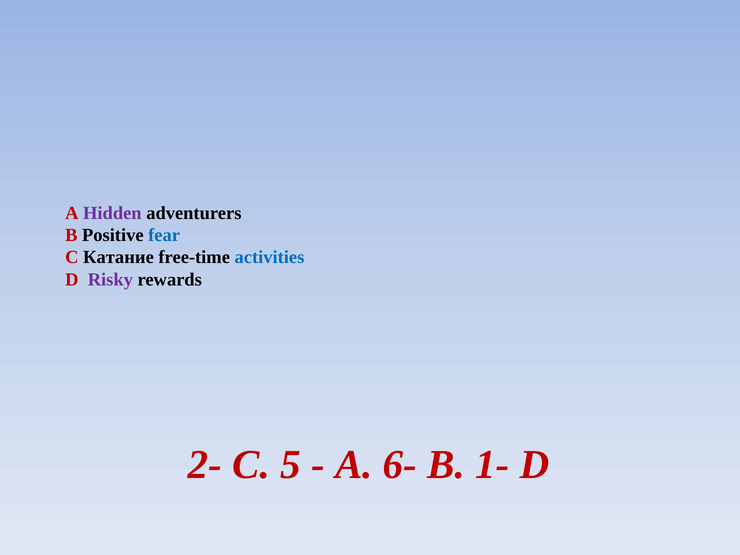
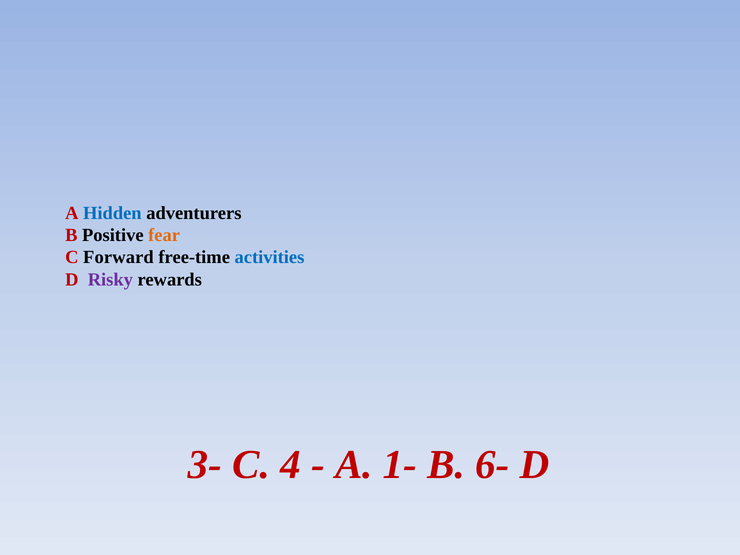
Hidden colour: purple -> blue (112, 213)
fear colour: blue -> orange (164, 235)
Катание: Катание -> Forward (118, 257)
2-: 2- -> 3- (205, 465)
5: 5 -> 4 (290, 465)
6-: 6- -> 1- (400, 465)
1-: 1- -> 6- (492, 465)
